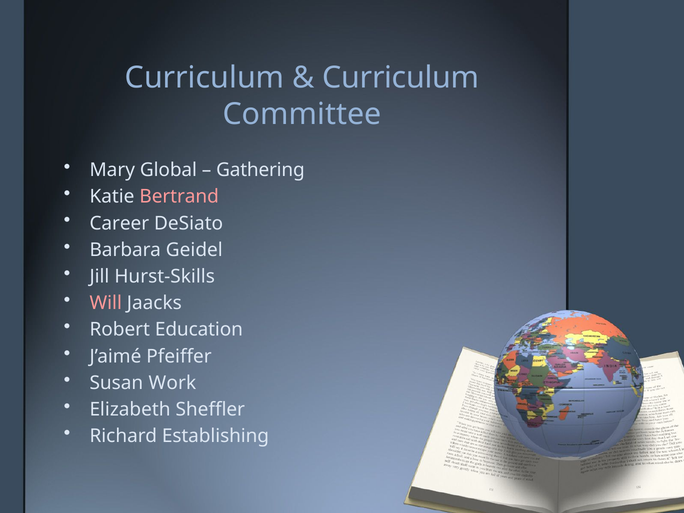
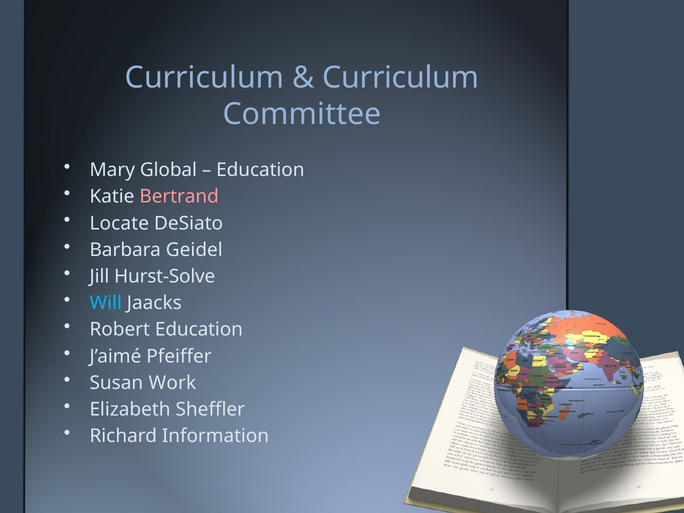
Gathering: Gathering -> Education (260, 170)
Career: Career -> Locate (119, 223)
Hurst-Skills: Hurst-Skills -> Hurst-Solve (165, 276)
Will colour: pink -> light blue (106, 303)
Establishing: Establishing -> Information (215, 436)
